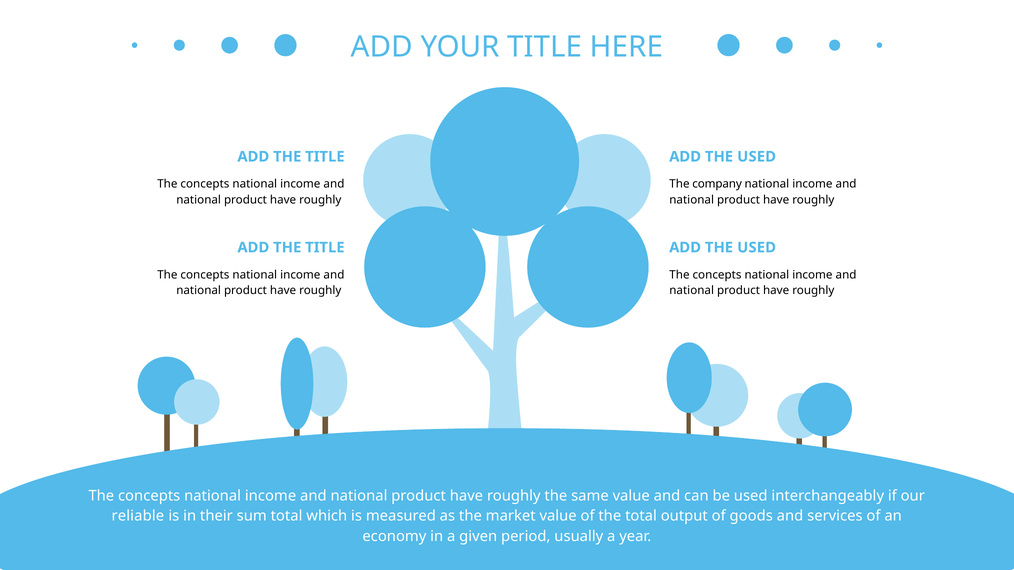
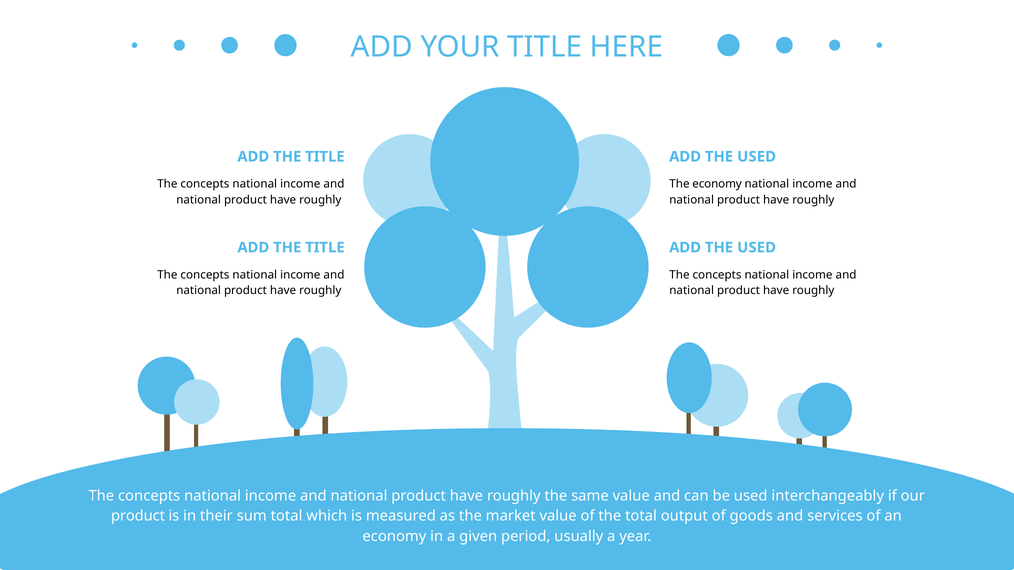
The company: company -> economy (717, 184)
reliable: reliable -> product (138, 516)
